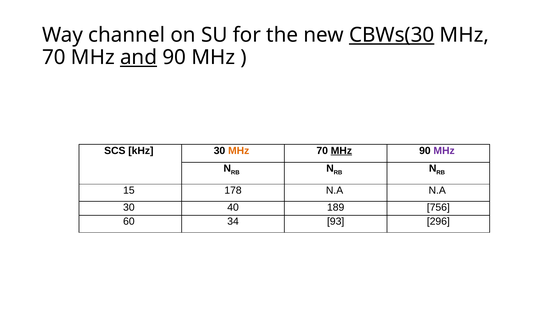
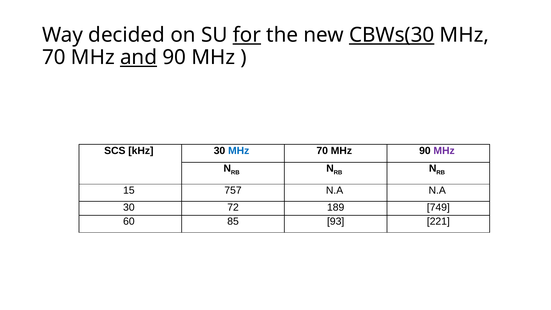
channel: channel -> decided (127, 35)
for underline: none -> present (247, 35)
MHz colour: orange -> blue (239, 151)
MHz underline: present -> none (341, 151)
178: 178 -> 757 (233, 190)
40: 40 -> 72 (233, 208)
756: 756 -> 749 (438, 208)
34: 34 -> 85 (233, 222)
296: 296 -> 221 (438, 222)
